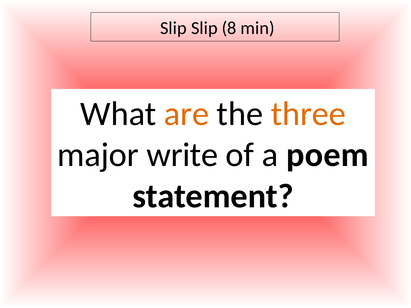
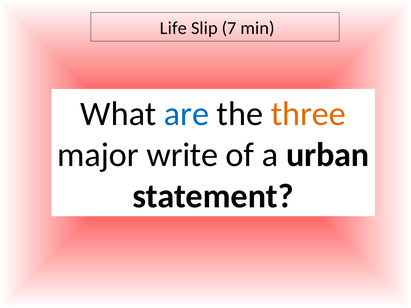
Slip: Slip -> Life (173, 28)
8: 8 -> 7 (229, 28)
are colour: orange -> blue (186, 114)
poem: poem -> urban (328, 155)
